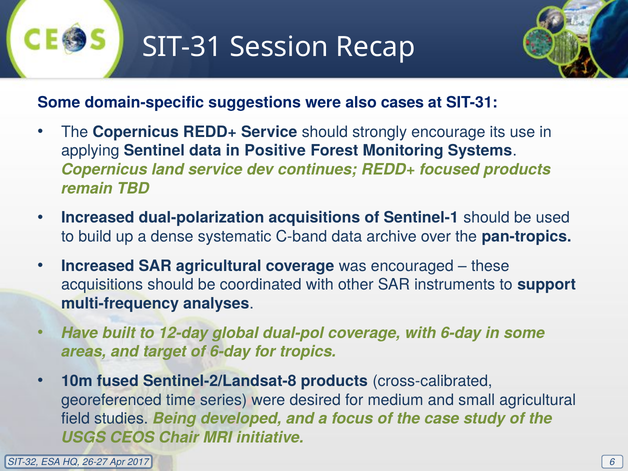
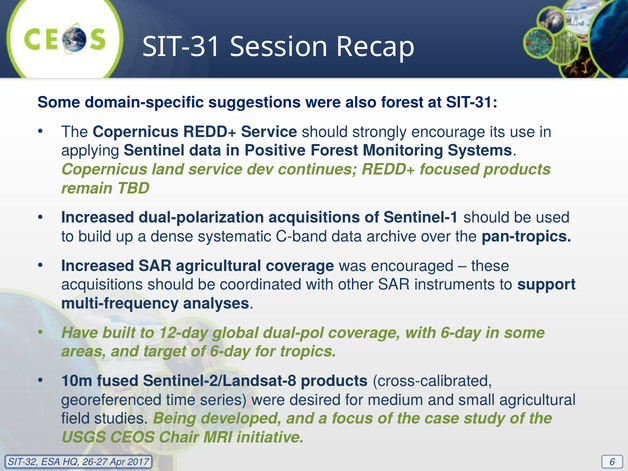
also cases: cases -> forest (402, 103)
